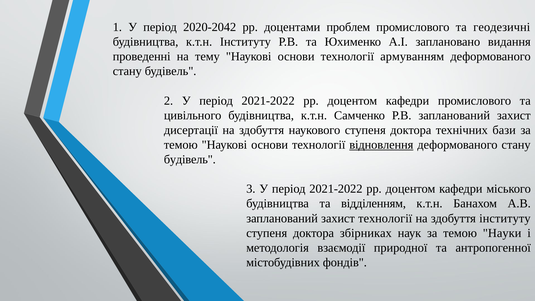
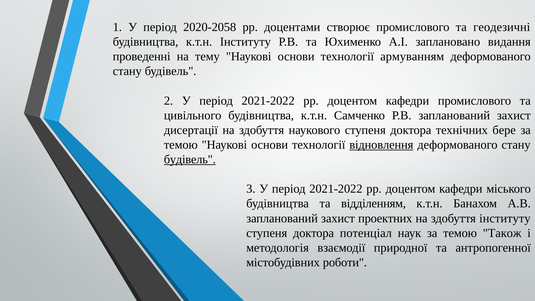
2020-2042: 2020-2042 -> 2020-2058 (210, 27)
проблем: проблем -> створює (348, 27)
бази: бази -> бере (504, 130)
будівель underline: none -> present (190, 159)
захист технології: технології -> проектних (385, 218)
збірниках: збірниках -> потенціал (366, 233)
Науки: Науки -> Також (502, 233)
фондів: фондів -> роботи (345, 262)
